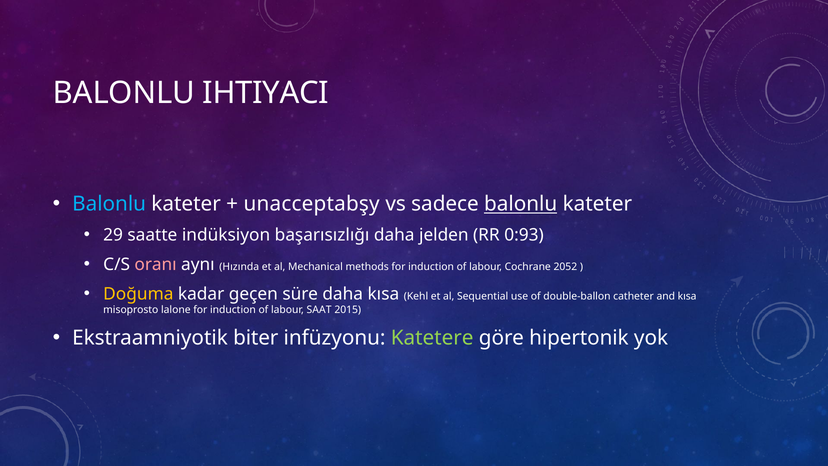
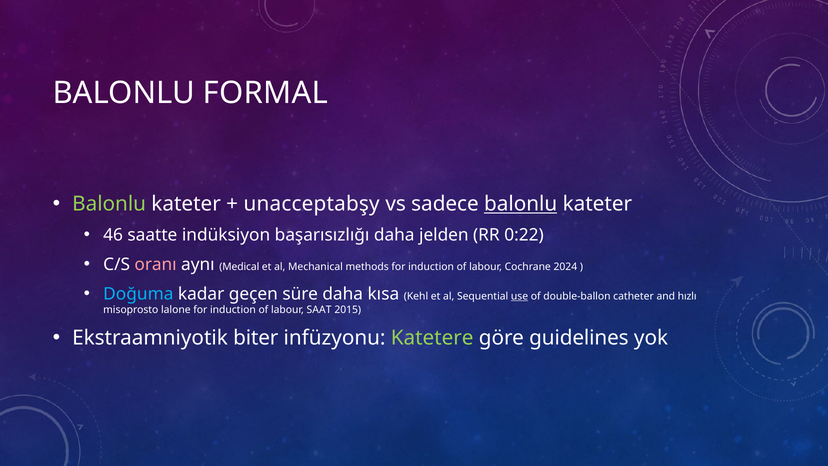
IHTIYACI: IHTIYACI -> FORMAL (265, 93)
Balonlu colour: light blue -> light green (109, 204)
29: 29 -> 46 (113, 235)
0:93: 0:93 -> 0:22 (524, 235)
Hızında: Hızında -> Medical (239, 267)
2052: 2052 -> 2024 (565, 267)
Doğuma colour: yellow -> light blue (138, 294)
use underline: none -> present (520, 296)
and kısa: kısa -> hızlı (687, 296)
hipertonik: hipertonik -> guidelines (579, 338)
